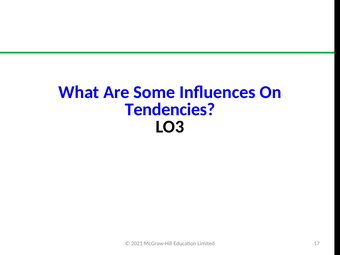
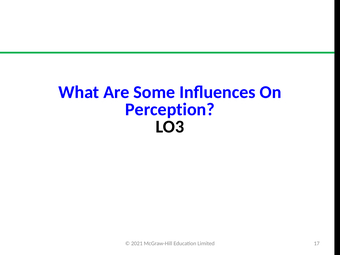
Tendencies: Tendencies -> Perception (170, 109)
